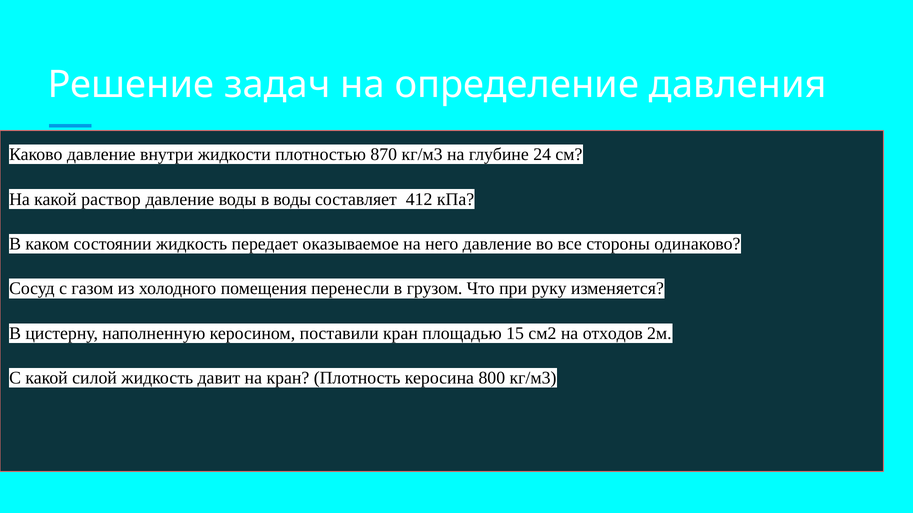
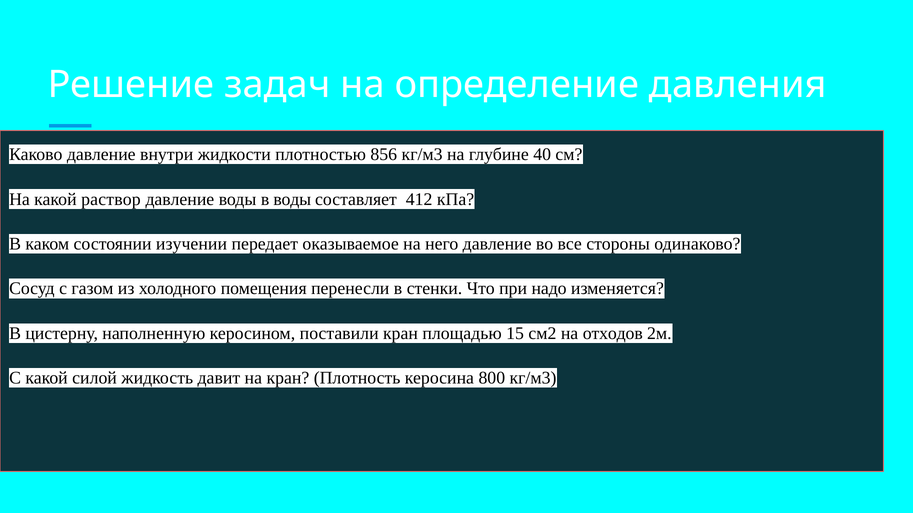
870: 870 -> 856 (384, 155)
24: 24 -> 40 (542, 155)
состоянии жидкость: жидкость -> изучении (192, 244)
грузом: грузом -> стенки (435, 289)
руку: руку -> надо (549, 289)
